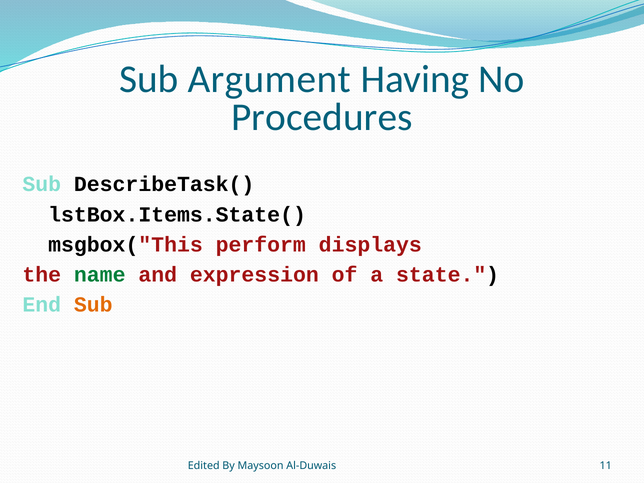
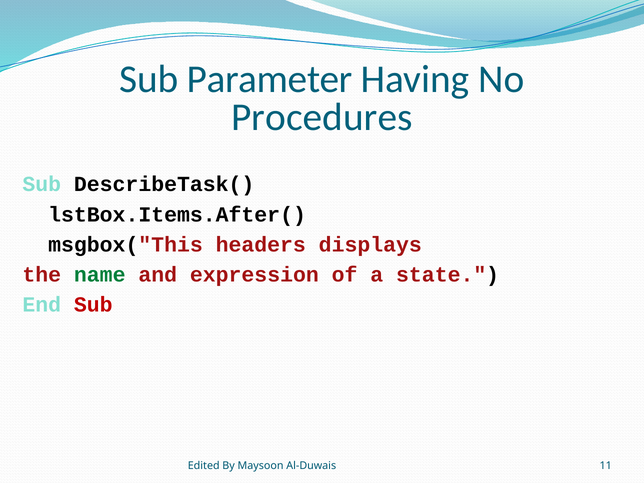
Argument: Argument -> Parameter (270, 79)
lstBox.Items.State(: lstBox.Items.State( -> lstBox.Items.After( (177, 215)
perform: perform -> headers (261, 245)
Sub colour: orange -> red (93, 305)
